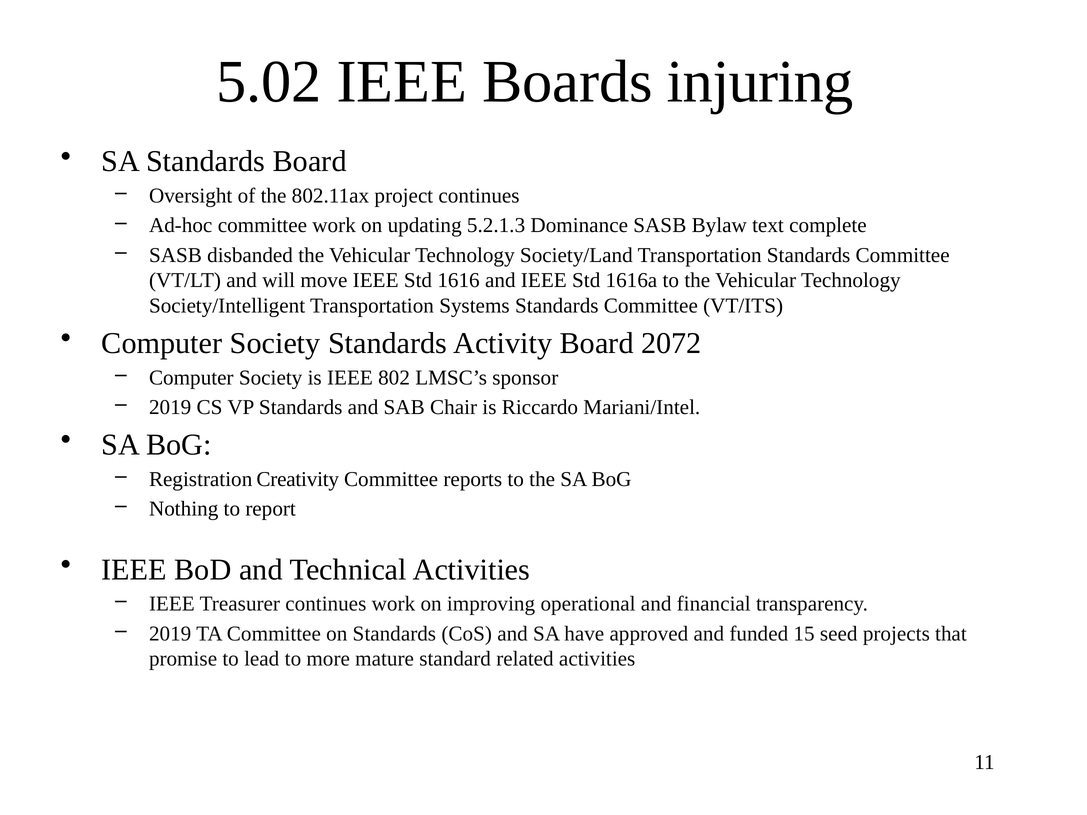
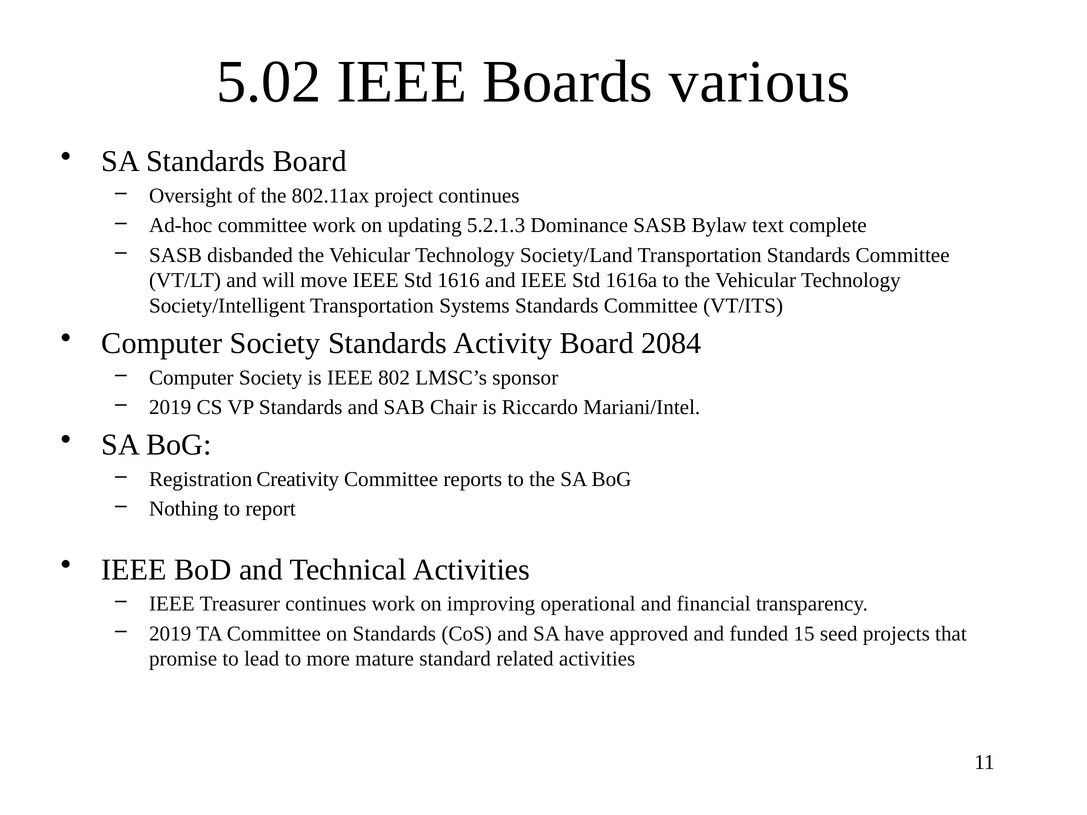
injuring: injuring -> various (760, 82)
2072: 2072 -> 2084 (671, 343)
